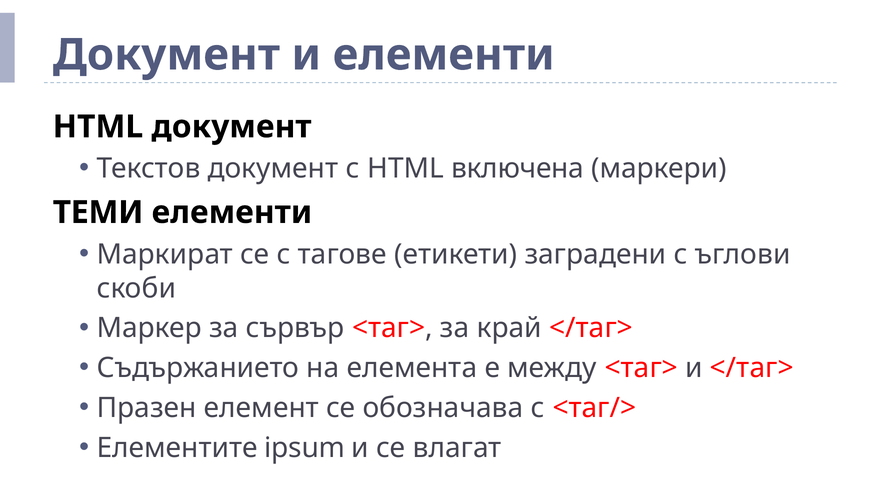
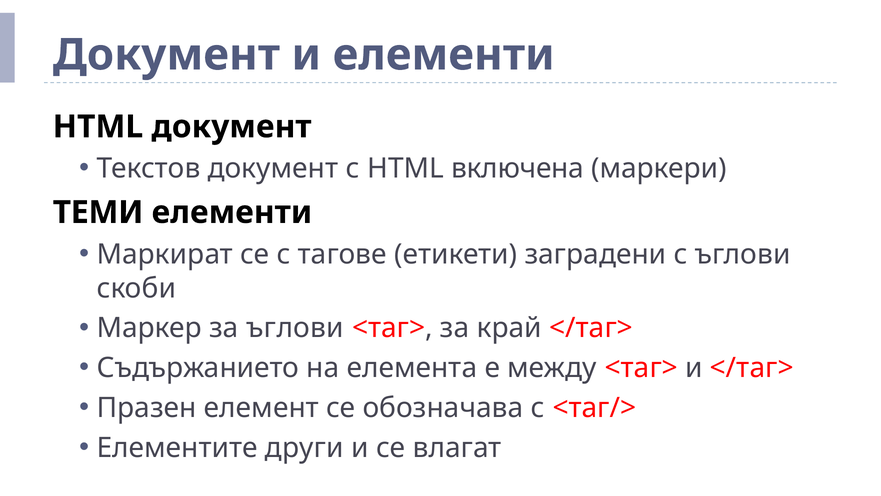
за сървър: сървър -> ъглови (295, 328)
ipsum: ipsum -> други (304, 448)
